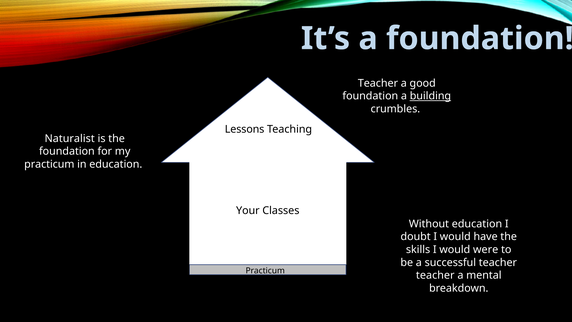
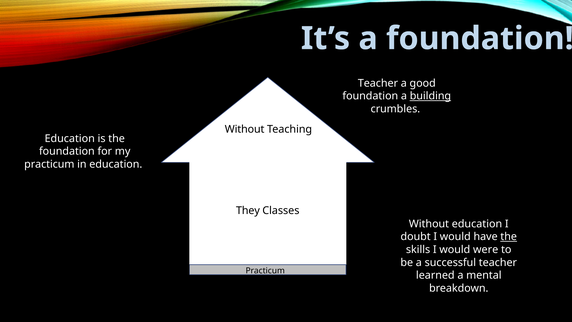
Lessons: Lessons -> Without (245, 129)
Naturalist: Naturalist -> Education (70, 138)
Your: Your -> They (248, 210)
the underline: none -> present (509, 237)
teacher: teacher -> learned (435, 275)
